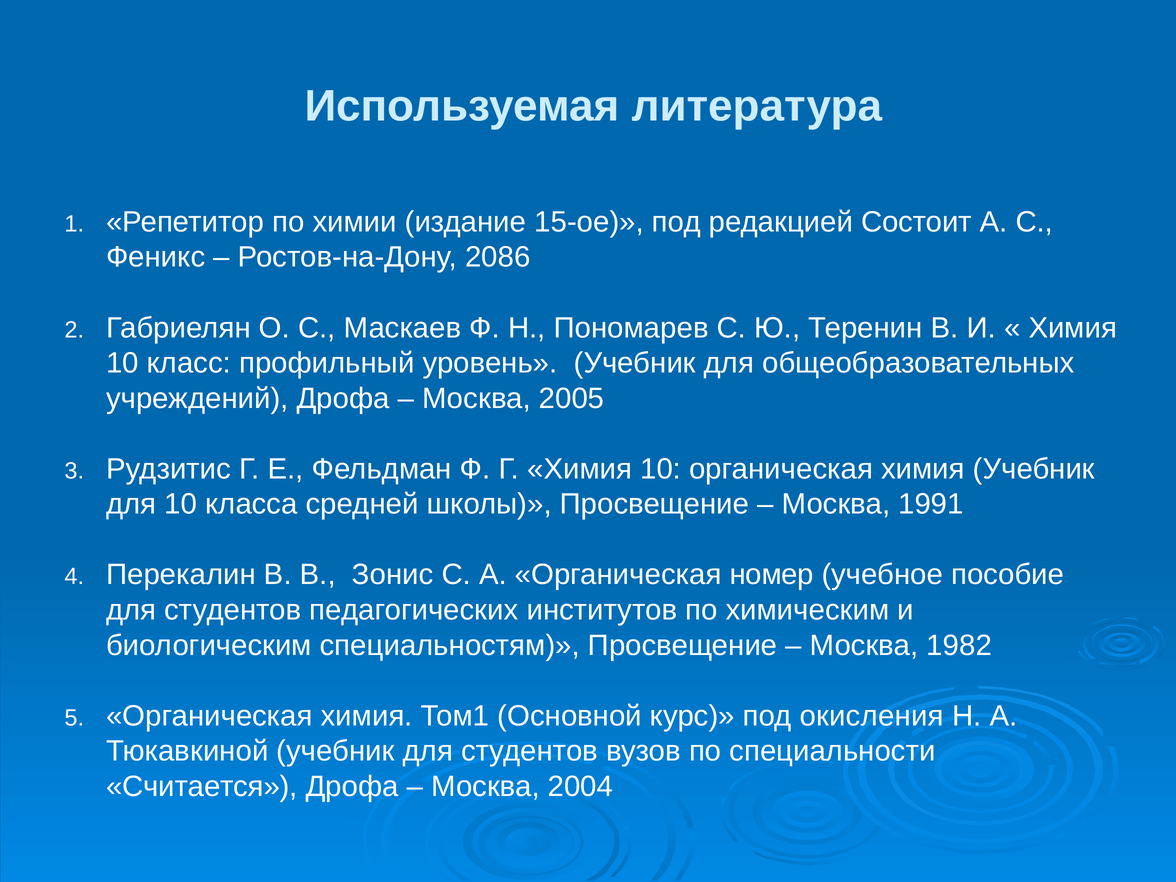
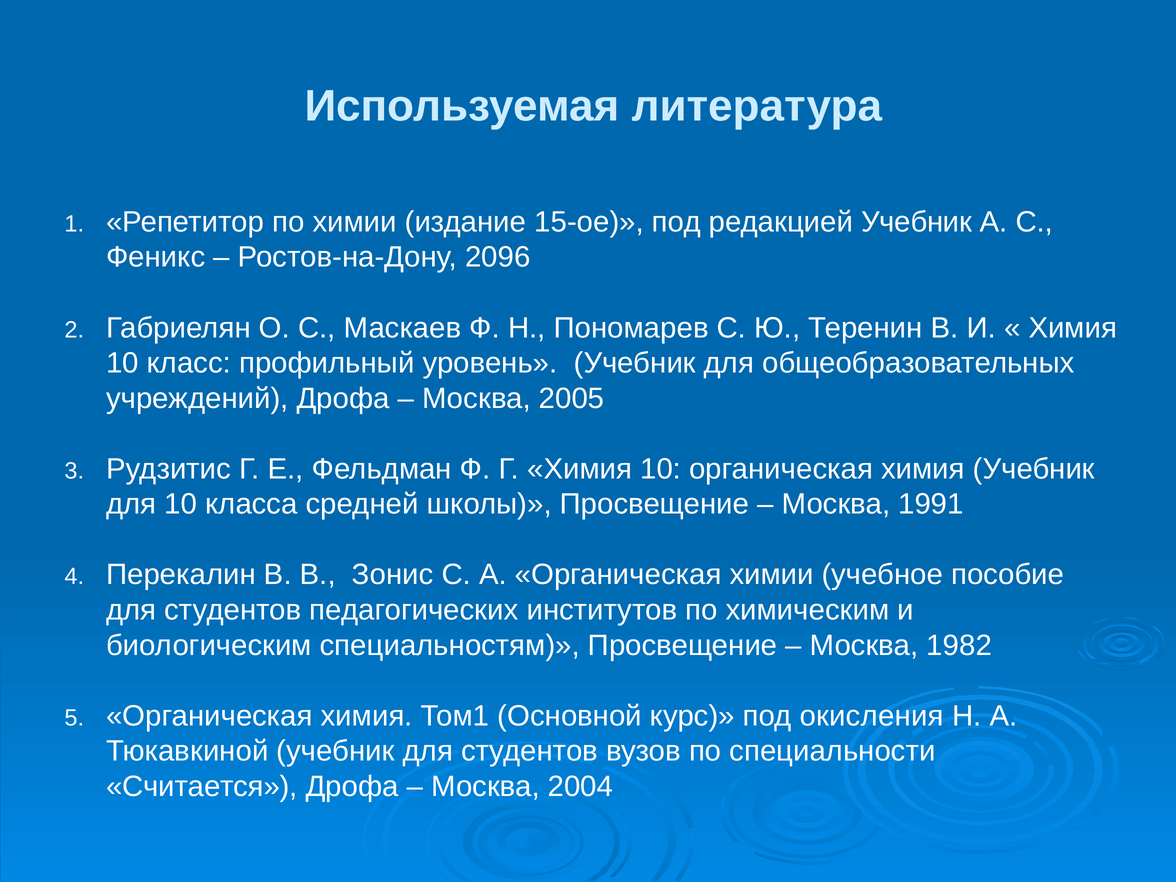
редакцией Состоит: Состоит -> Учебник (916, 222)
2086: 2086 -> 2096 (498, 257)
Органическая номер: номер -> химии (772, 575)
